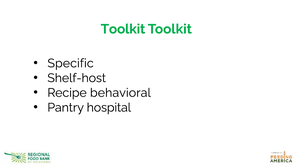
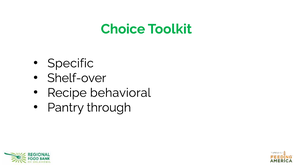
Toolkit: Toolkit -> Choice (123, 29)
Shelf-host: Shelf-host -> Shelf-over (77, 78)
hospital: hospital -> through (109, 108)
